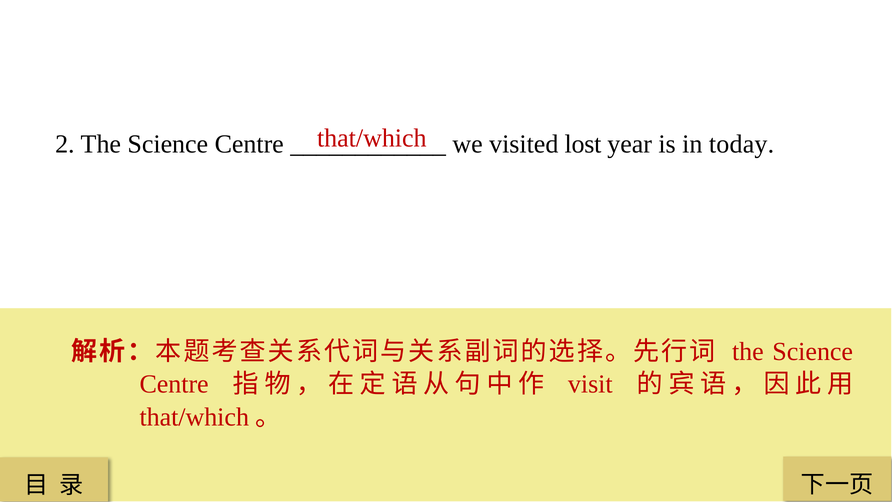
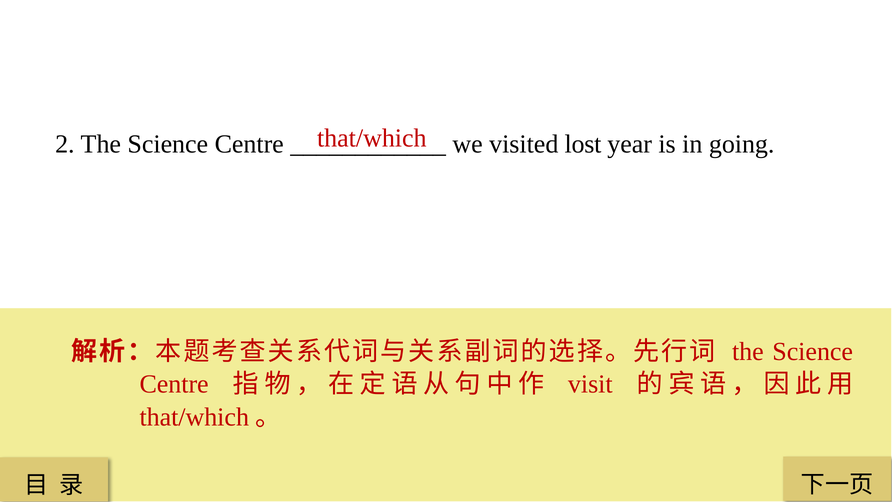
today: today -> going (742, 144)
